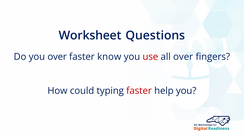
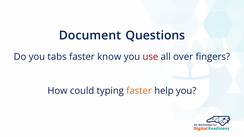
Worksheet: Worksheet -> Document (90, 36)
you over: over -> tabs (57, 57)
faster colour: red -> orange (139, 91)
